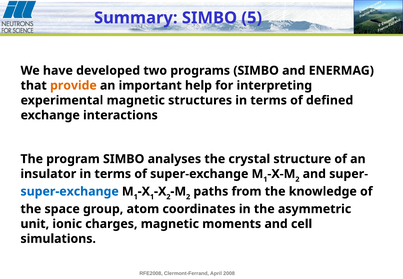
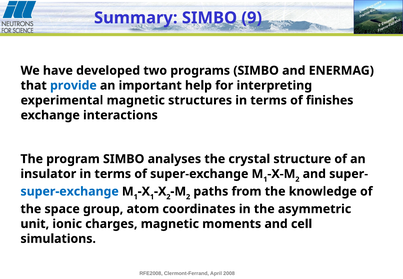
5: 5 -> 9 (252, 18)
provide colour: orange -> blue (73, 85)
defined: defined -> finishes (330, 100)
